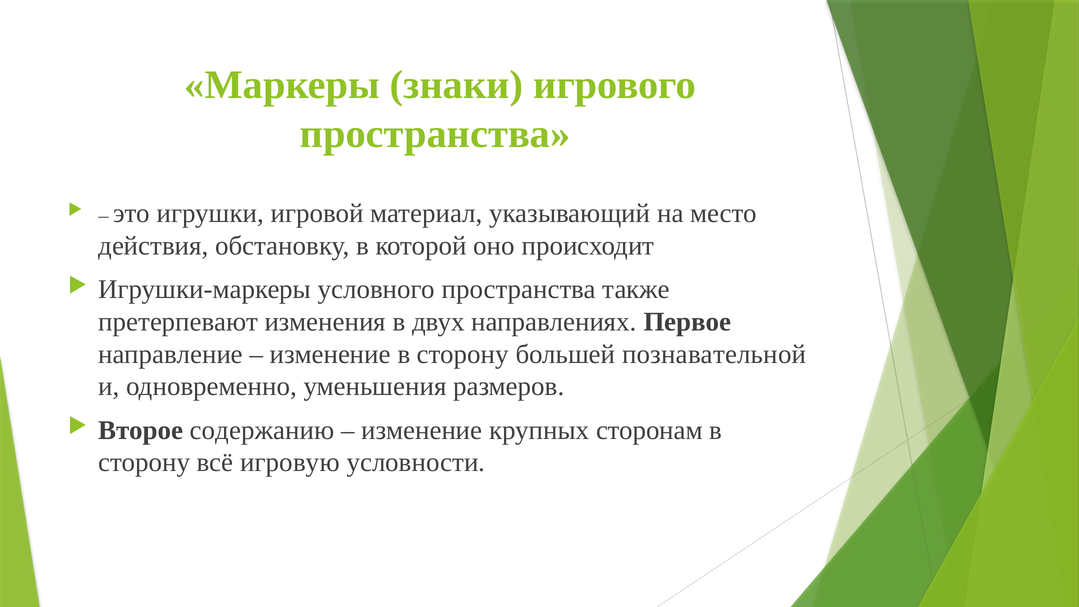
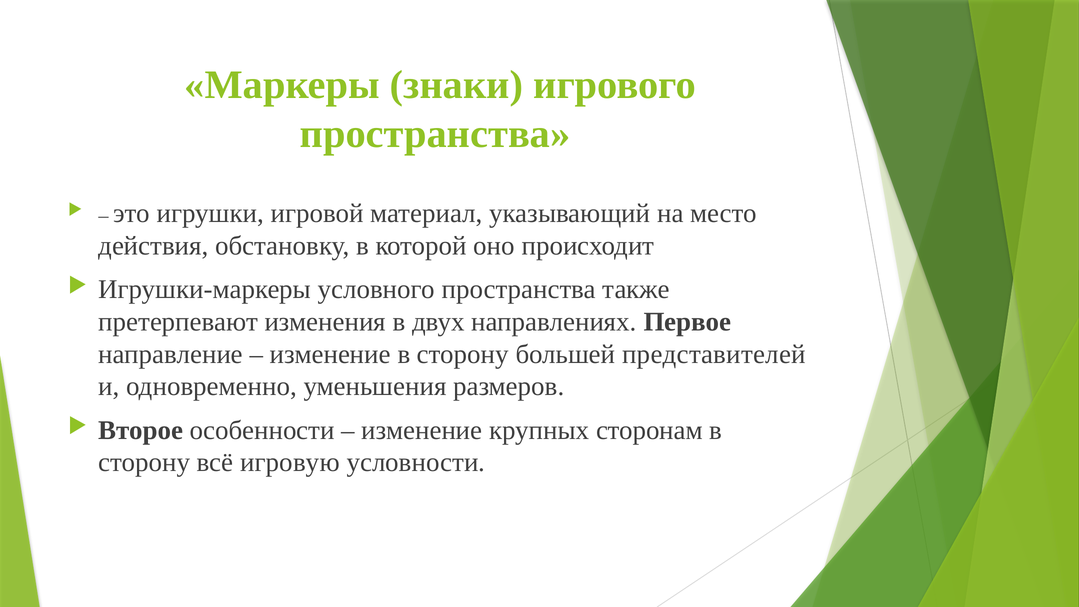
познавательной: познавательной -> представителей (714, 354)
содержанию: содержанию -> особенности (262, 430)
